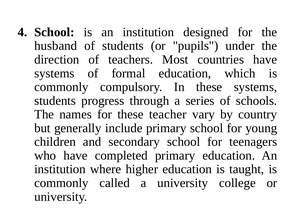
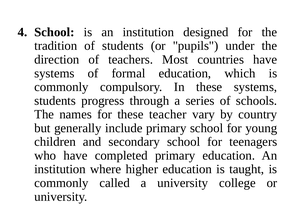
husband: husband -> tradition (56, 46)
